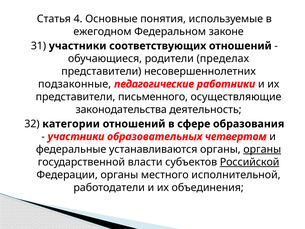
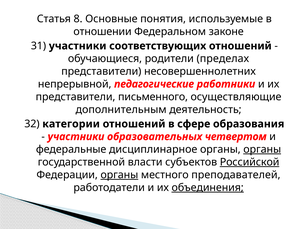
4: 4 -> 8 (78, 19)
ежегодном: ежегодном -> отношении (102, 31)
подзаконные: подзаконные -> непрерывной (75, 84)
законодательства: законодательства -> дополнительным (121, 109)
устанавливаются: устанавливаются -> дисциплинарное (153, 149)
органы underline: none -> present (119, 175)
исполнительной: исполнительной -> преподавателей (236, 175)
объединения underline: none -> present (208, 187)
